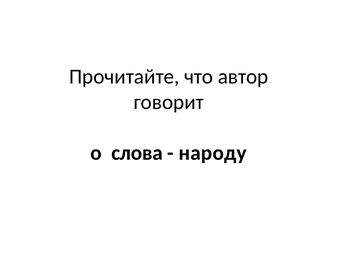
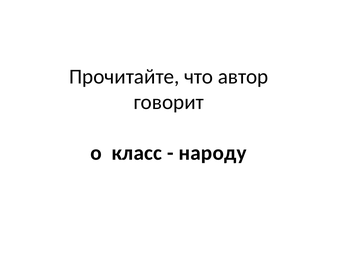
слова: слова -> класс (137, 153)
